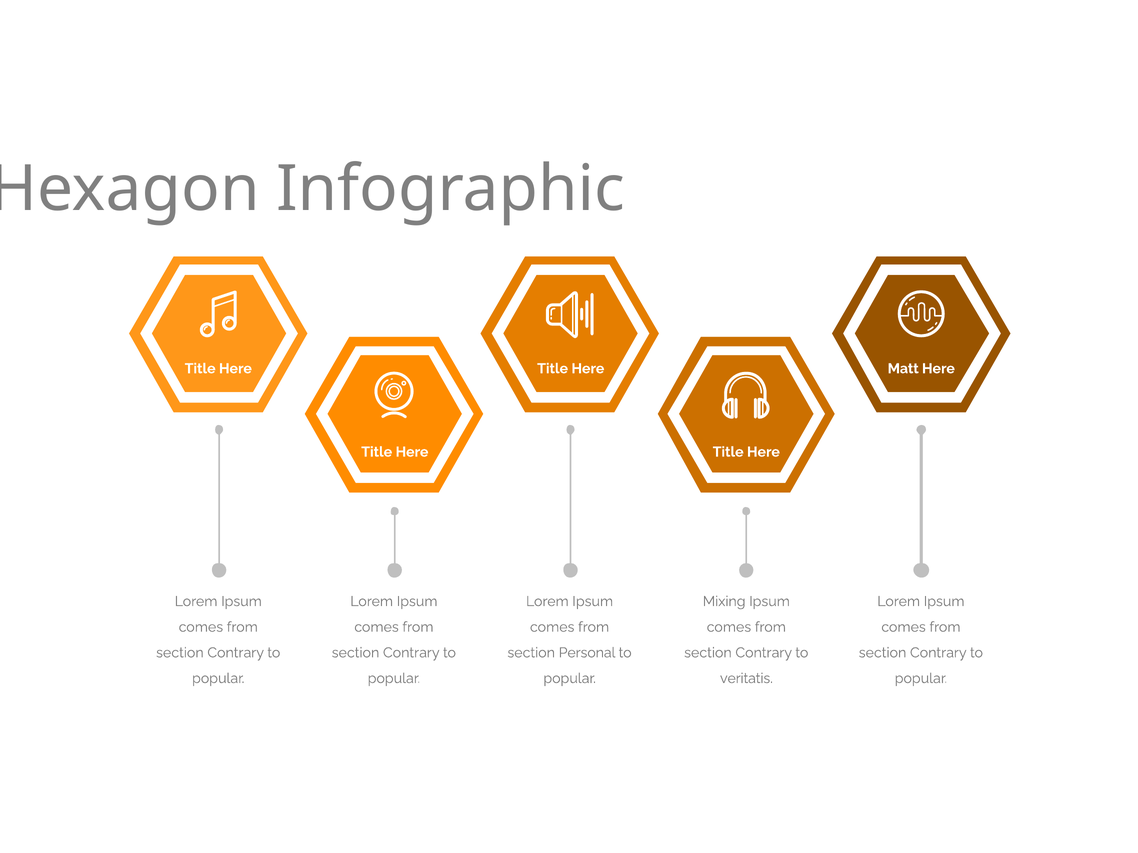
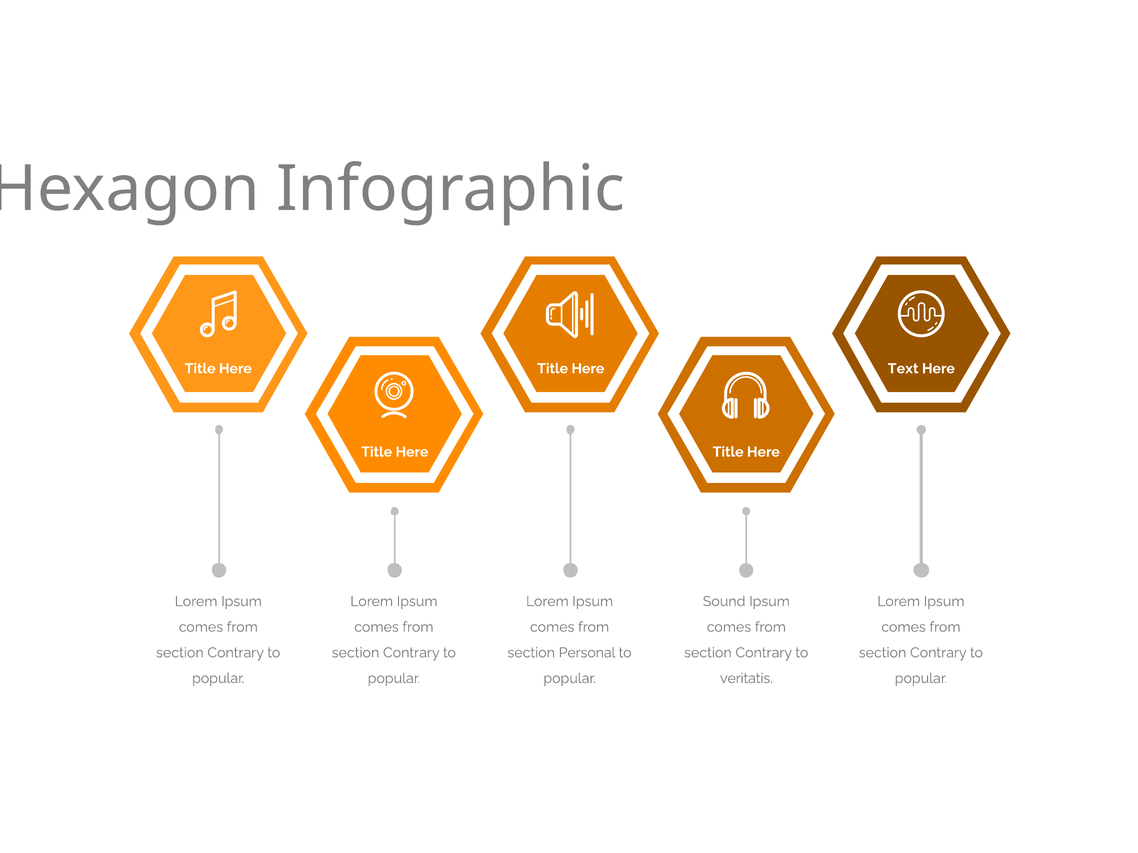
Matt: Matt -> Text (903, 369)
Mixing: Mixing -> Sound (724, 602)
